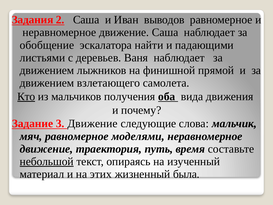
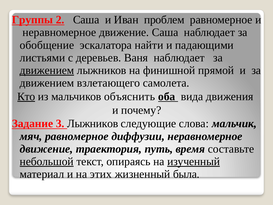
Задания: Задания -> Группы (32, 20)
выводов: выводов -> проблем (164, 20)
движением underline: none -> present (47, 70)
получения: получения -> объяснить (130, 96)
3 Движение: Движение -> Лыжников (93, 123)
моделями: моделями -> диффузии (138, 136)
изученный underline: none -> present (194, 161)
